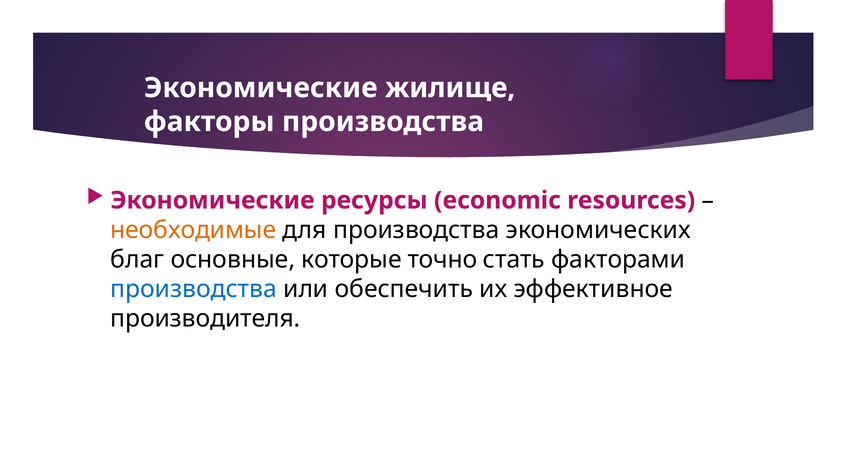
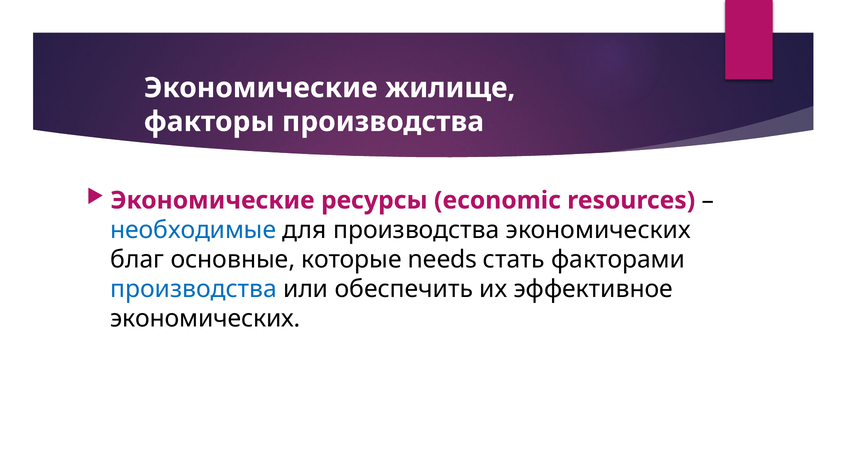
необходимые colour: orange -> blue (193, 230)
точно: точно -> needs (442, 260)
производителя: производителя -> экономических (205, 319)
